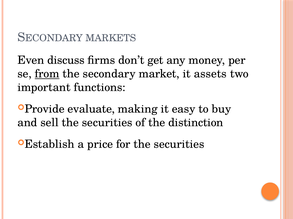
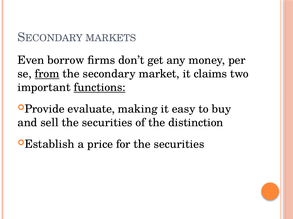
discuss: discuss -> borrow (66, 60)
assets: assets -> claims (210, 74)
functions underline: none -> present (100, 88)
